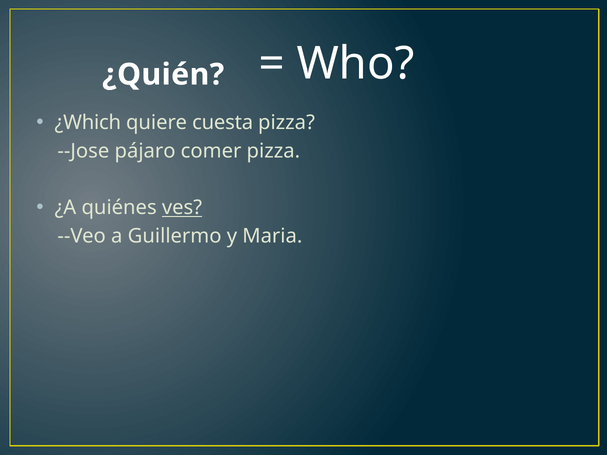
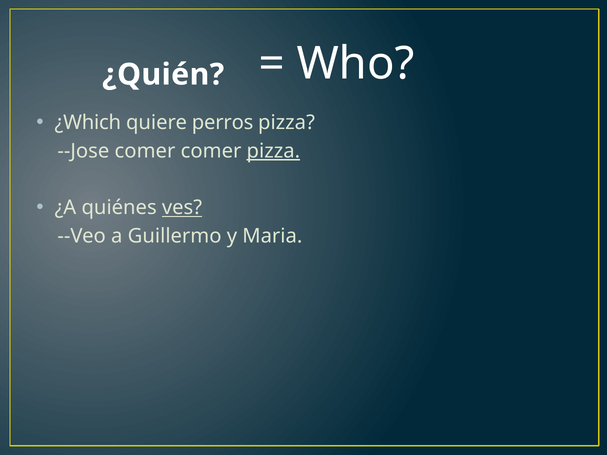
cuesta: cuesta -> perros (223, 123)
--Jose pájaro: pájaro -> comer (145, 151)
pizza underline: none -> present (273, 151)
